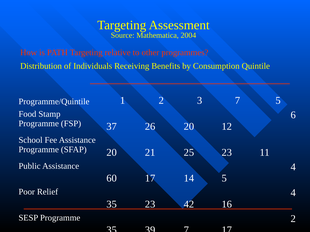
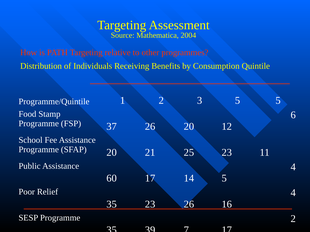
3 7: 7 -> 5 (238, 101)
23 42: 42 -> 26 (189, 205)
